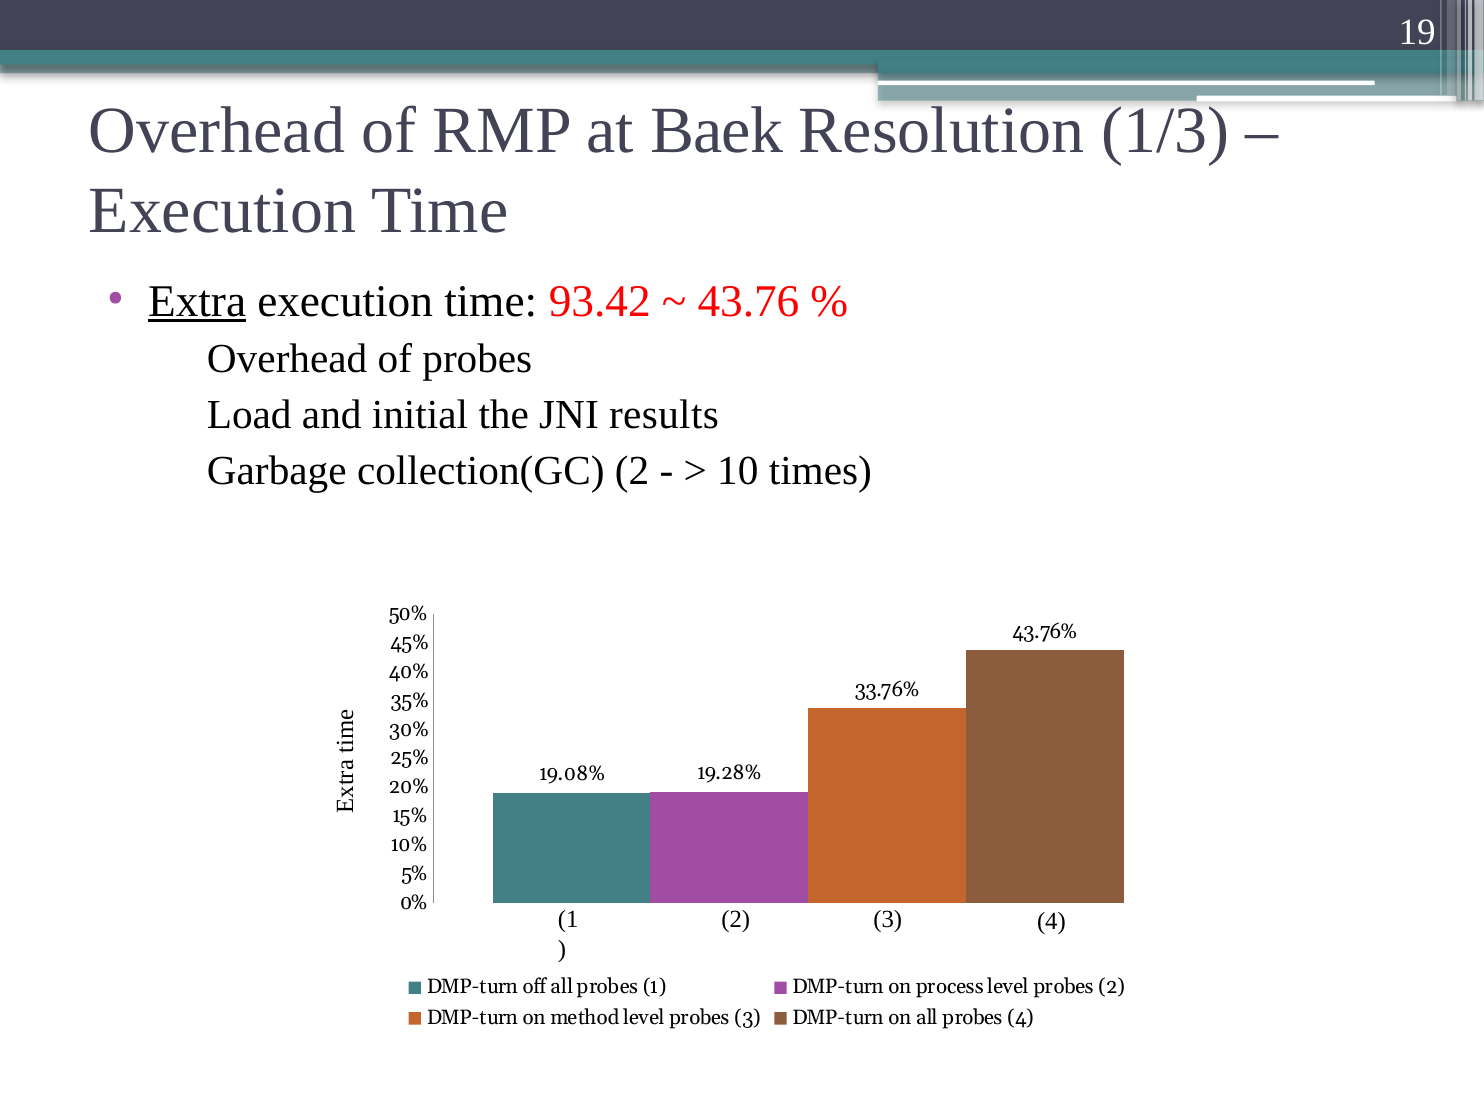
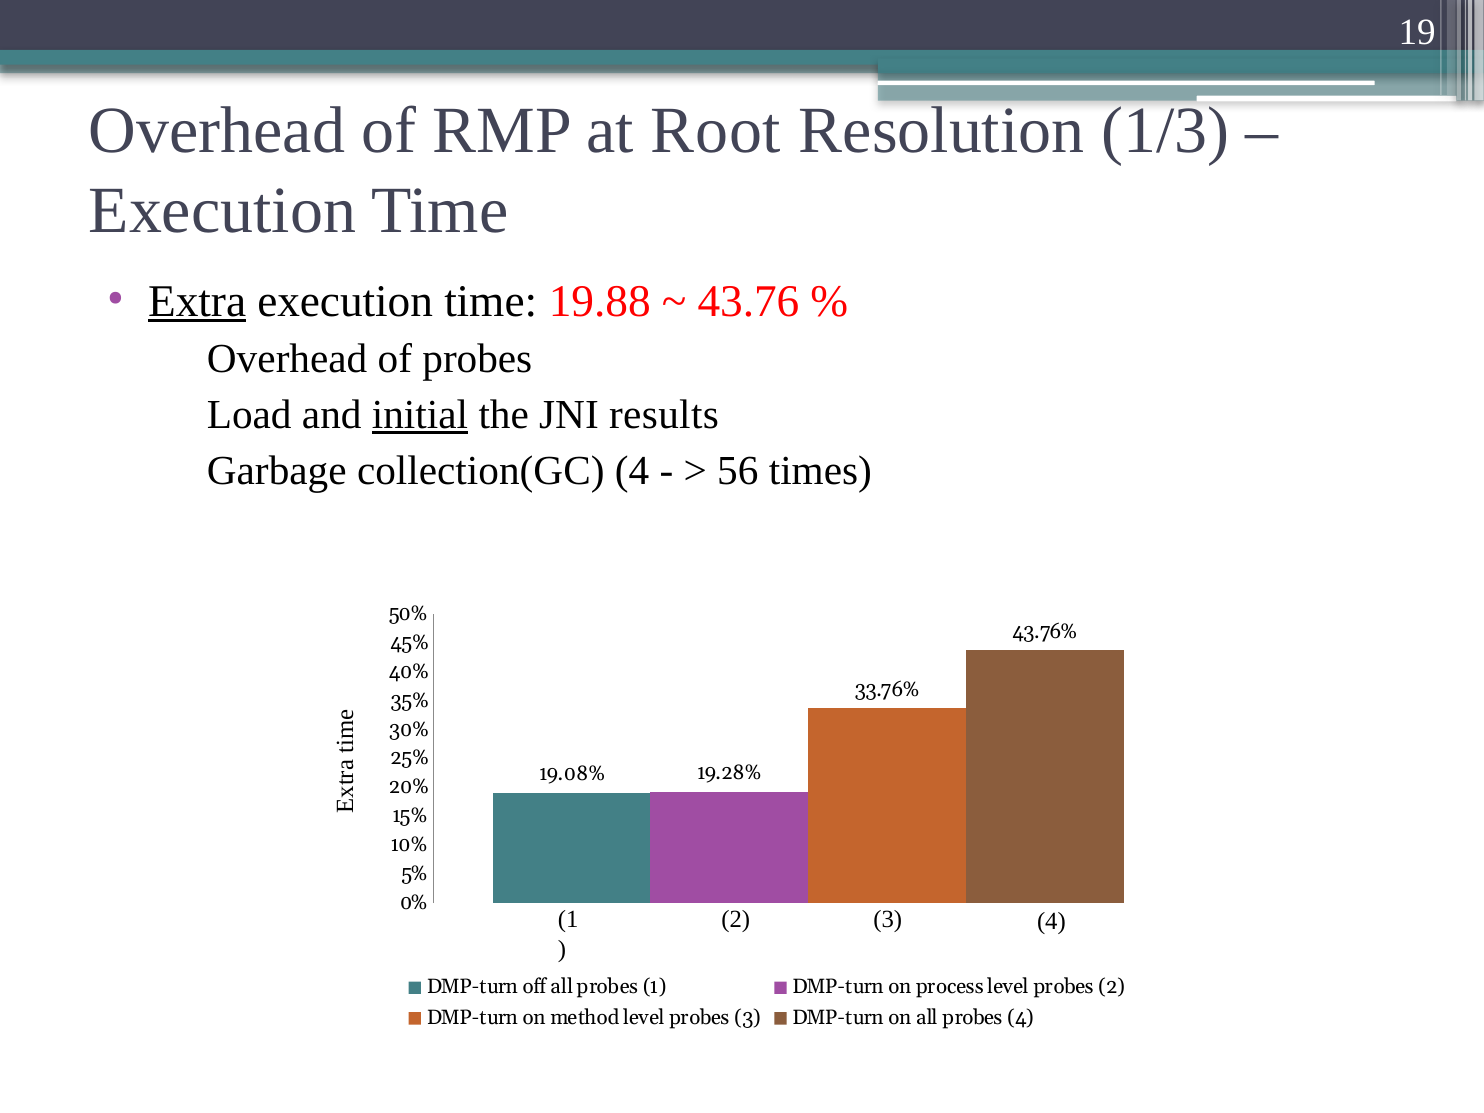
Baek: Baek -> Root (716, 131)
93.42: 93.42 -> 19.88 (600, 301)
initial underline: none -> present (420, 415)
collection(GC 2: 2 -> 4 (632, 471)
10: 10 -> 56 (738, 471)
